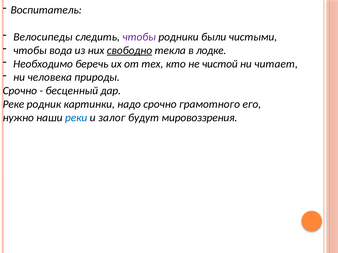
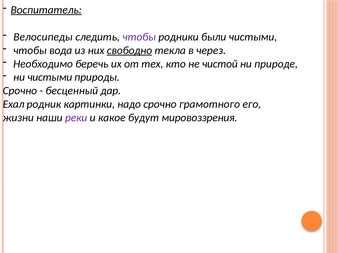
Воспитатель underline: none -> present (46, 10)
лодке: лодке -> через (211, 50)
читает: читает -> природе (276, 64)
ни человека: человека -> чистыми (50, 77)
Реке: Реке -> Ехал (13, 104)
нужно: нужно -> жизни (18, 118)
реки colour: blue -> purple (76, 118)
залог: залог -> какое (112, 118)
